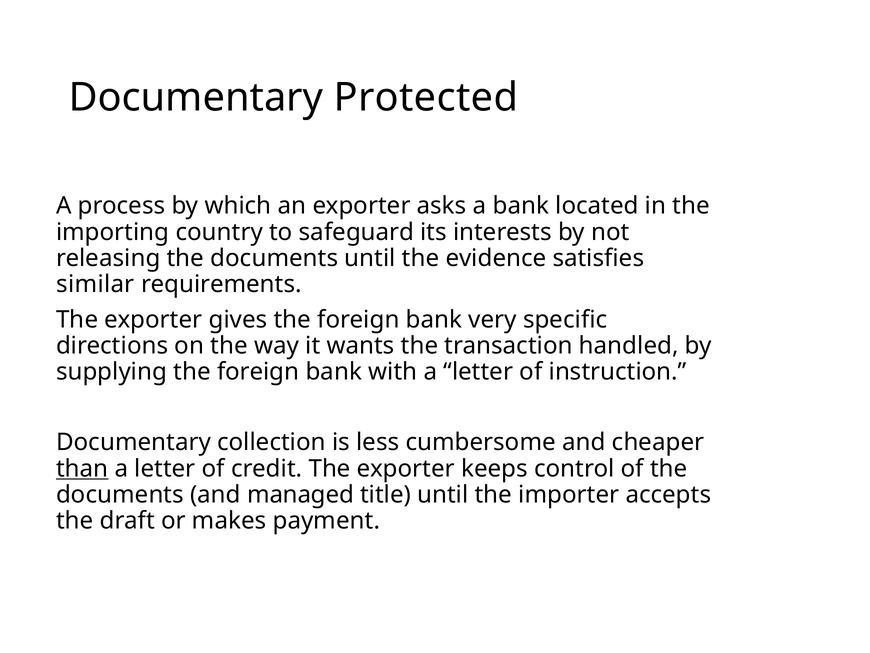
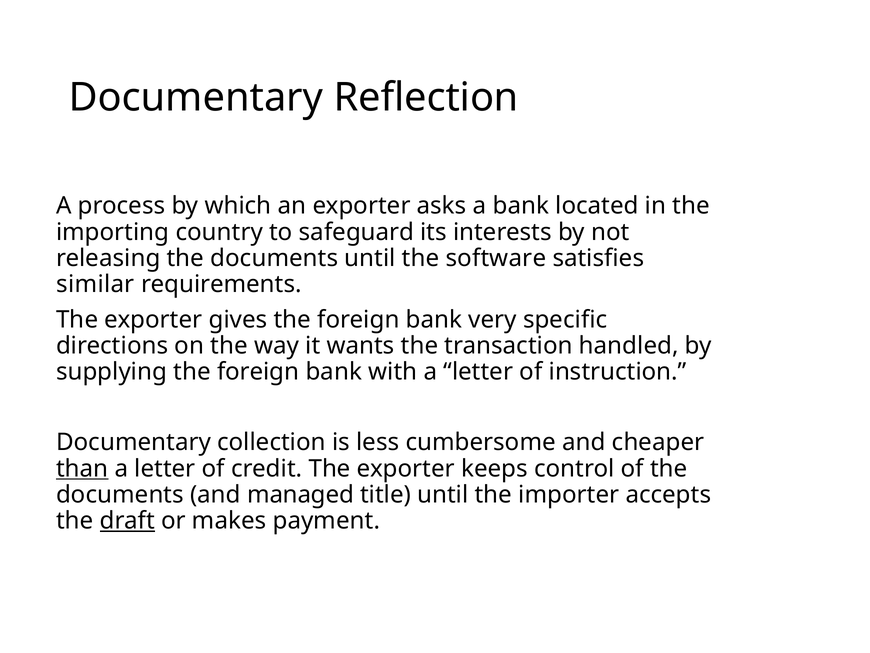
Protected: Protected -> Reflection (426, 98)
evidence: evidence -> software (496, 258)
draft underline: none -> present (127, 520)
